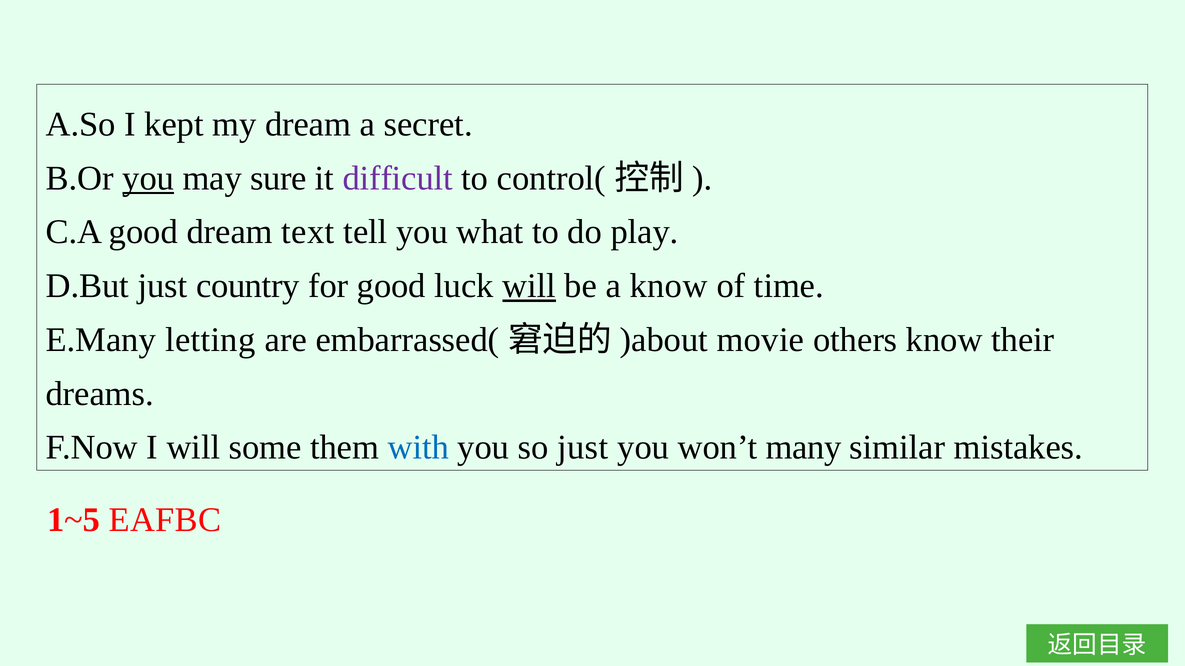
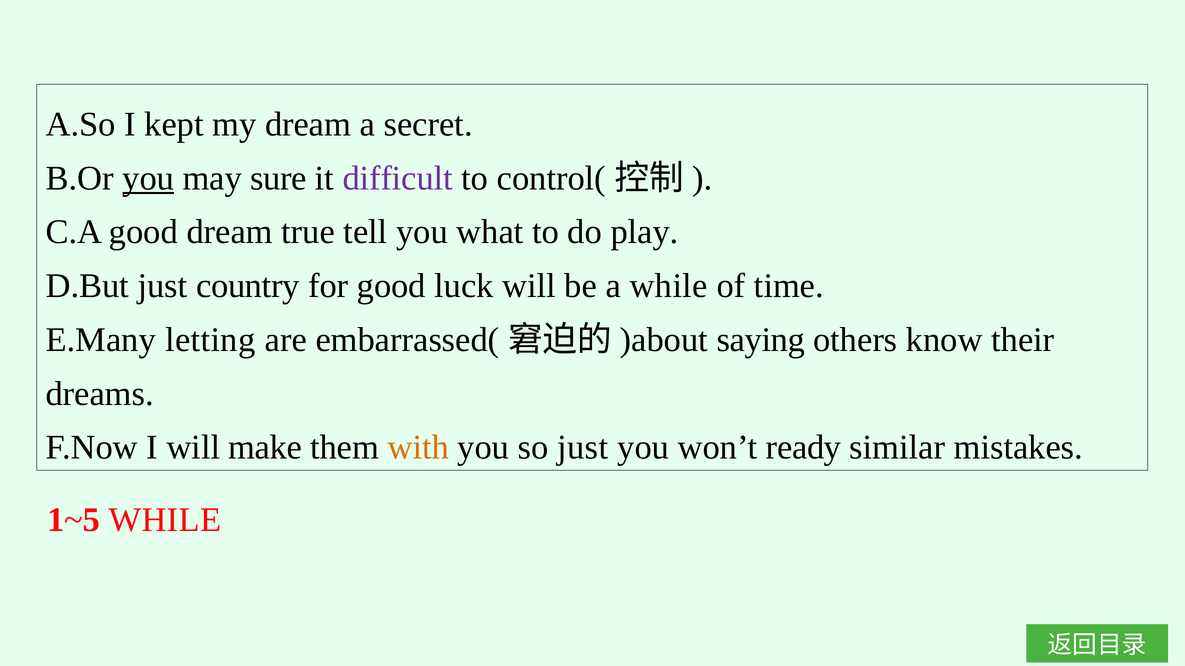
text: text -> true (308, 232)
will underline: present -> none (529, 286)
a know: know -> while (669, 286)
movie: movie -> saying (761, 340)
some: some -> make (265, 448)
with colour: blue -> orange (418, 448)
many: many -> ready (804, 448)
1~5 EAFBC: EAFBC -> WHILE (165, 520)
